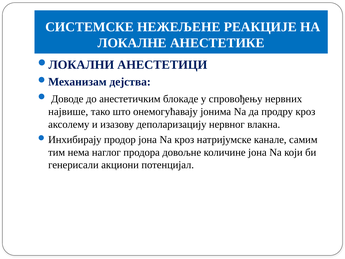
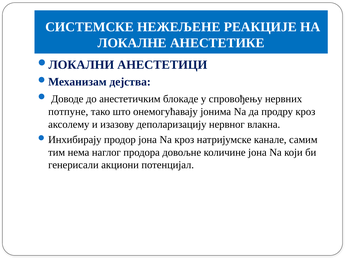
највише: највише -> потпуне (68, 112)
